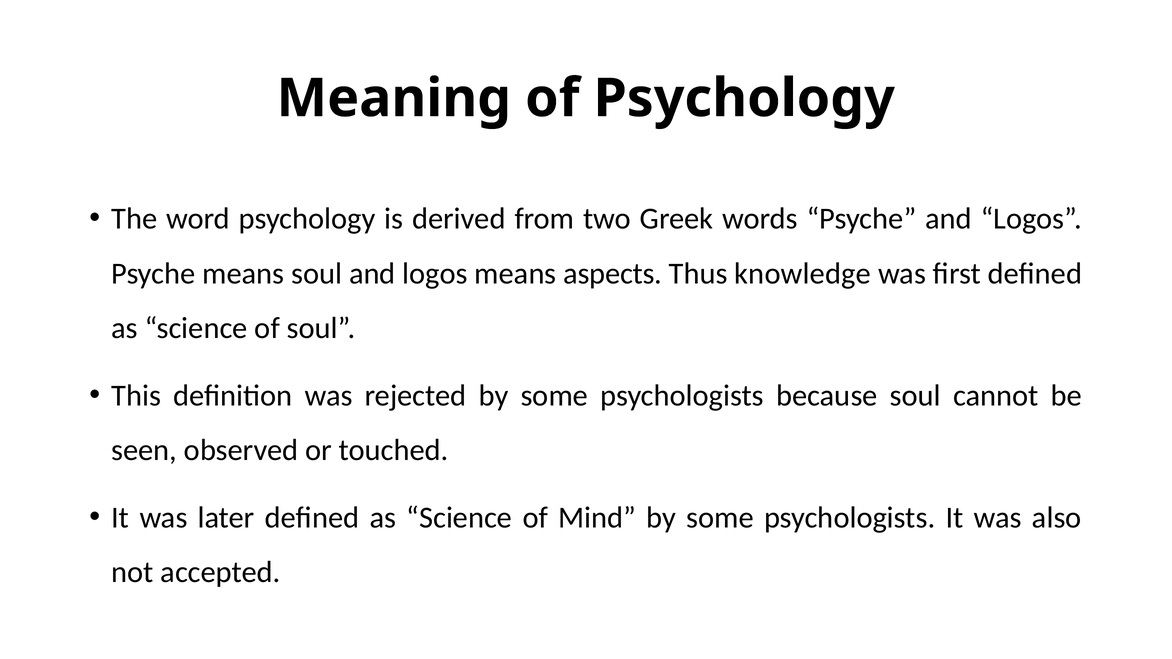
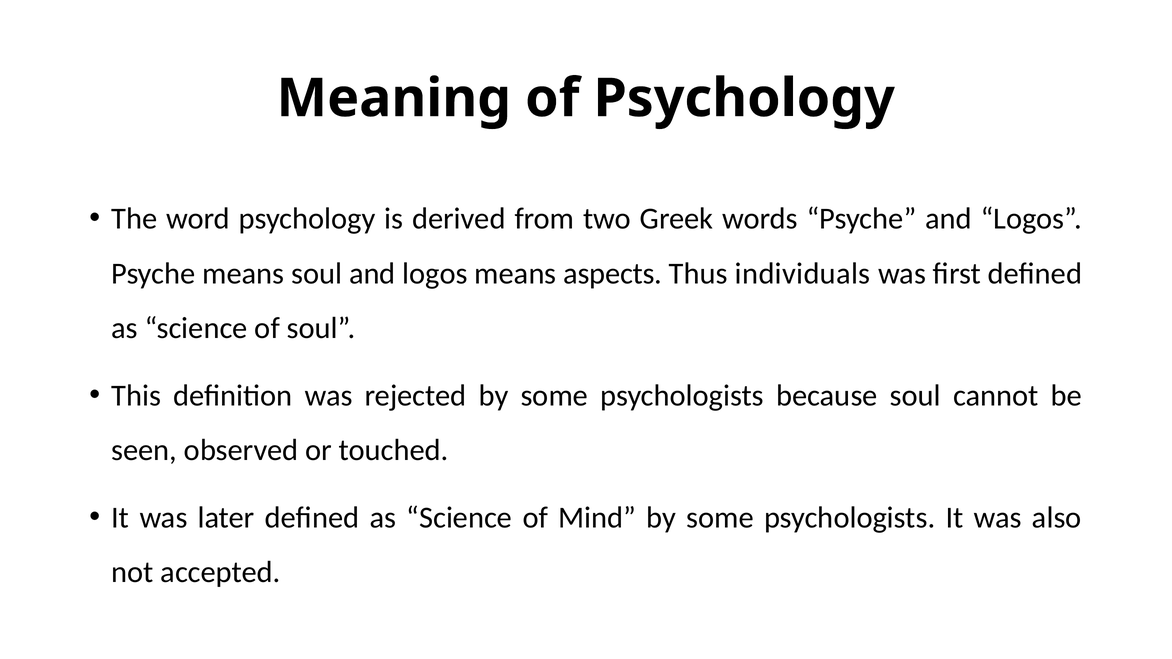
knowledge: knowledge -> individuals (803, 274)
